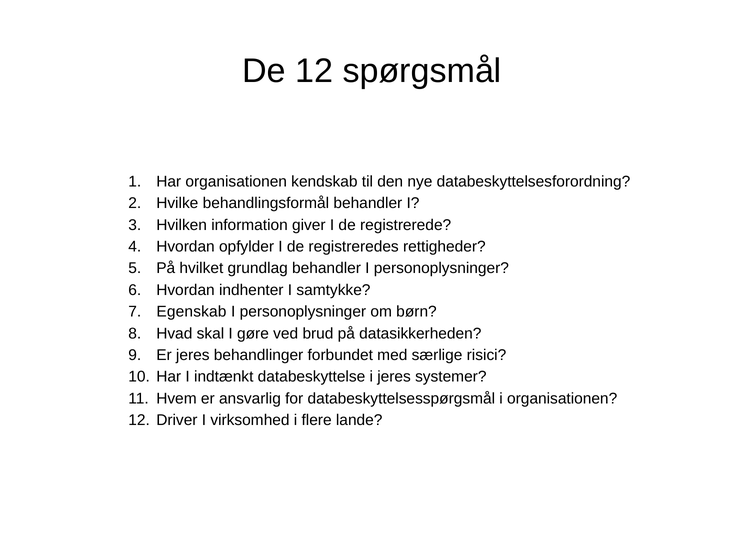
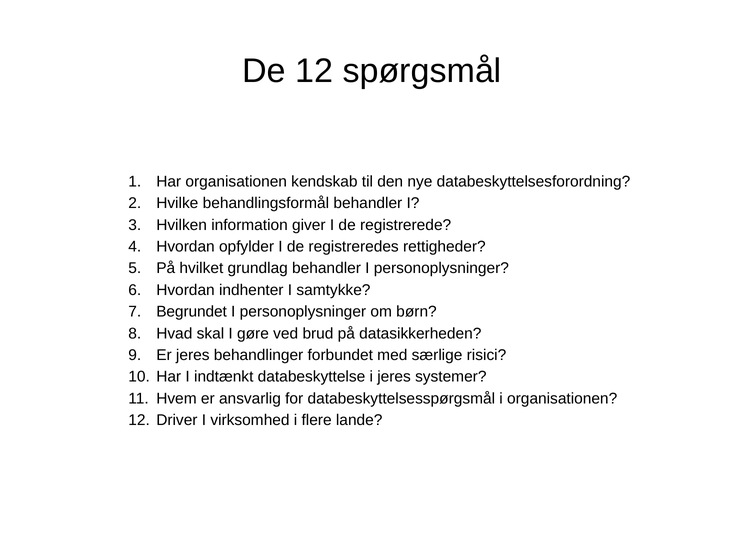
Egenskab: Egenskab -> Begrundet (192, 312)
